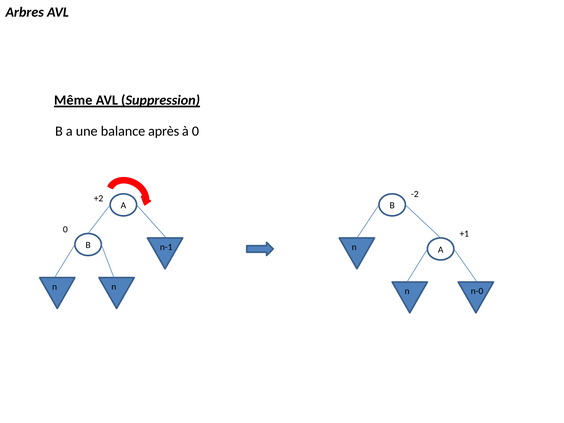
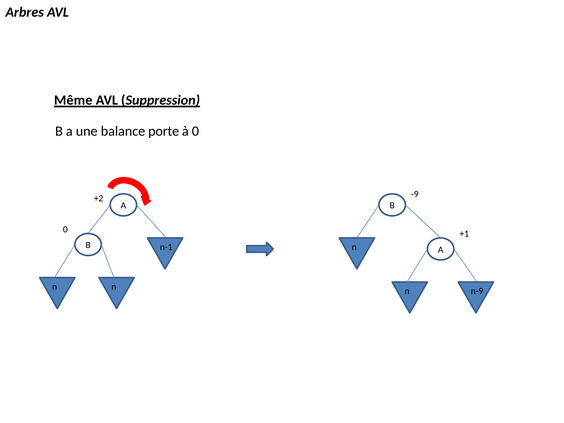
après: après -> porte (164, 131)
-2: -2 -> -9 (415, 194)
n-0: n-0 -> n-9 (477, 291)
